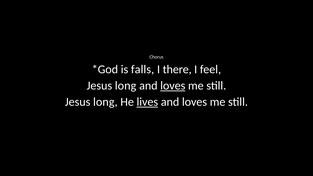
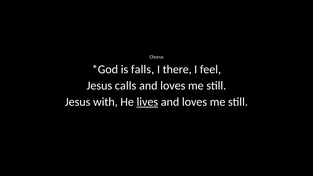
long: long -> calls (126, 86)
loves underline: present -> none (173, 86)
long: long -> with (105, 102)
